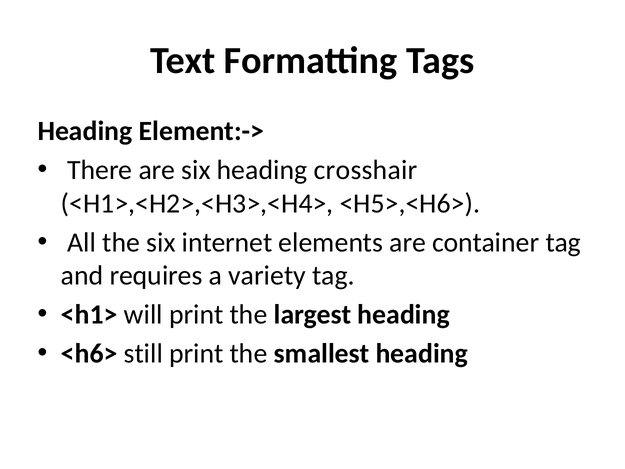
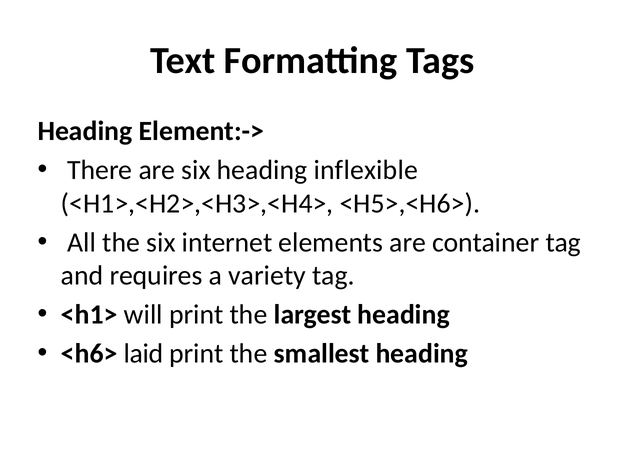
crosshair: crosshair -> inflexible (366, 170)
still: still -> laid (143, 353)
